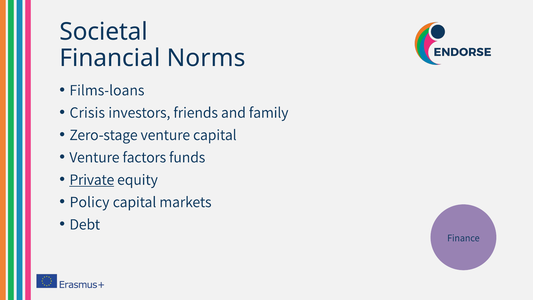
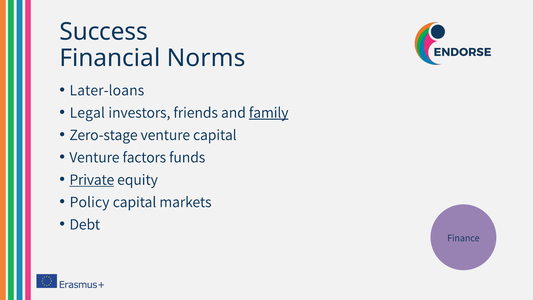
Societal: Societal -> Success (104, 32)
Films-loans: Films-loans -> Later-loans (107, 90)
Crisis: Crisis -> Legal (87, 112)
family underline: none -> present (269, 112)
